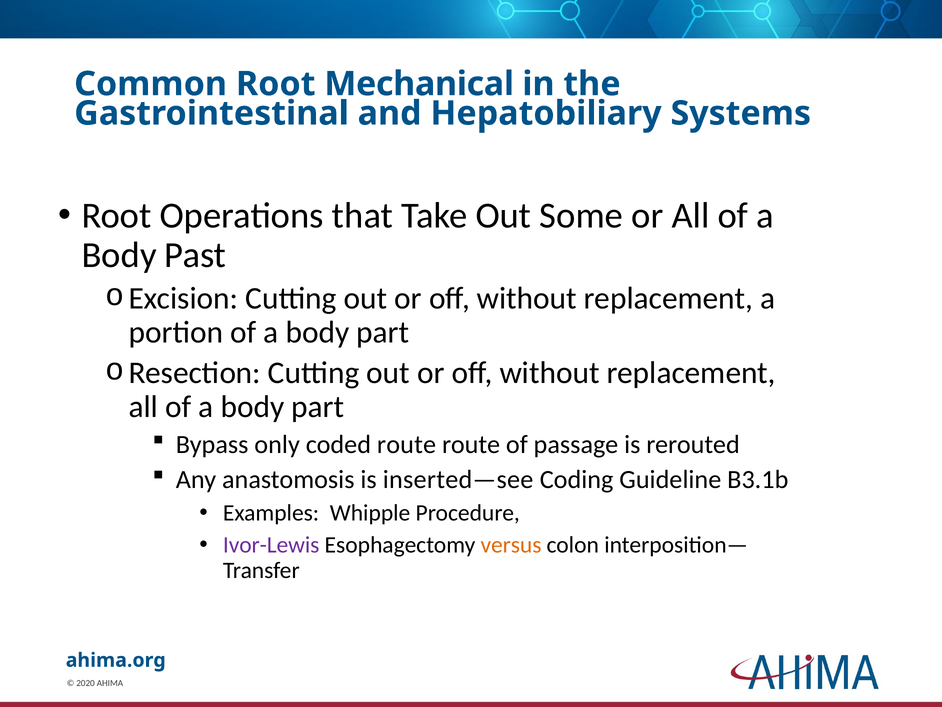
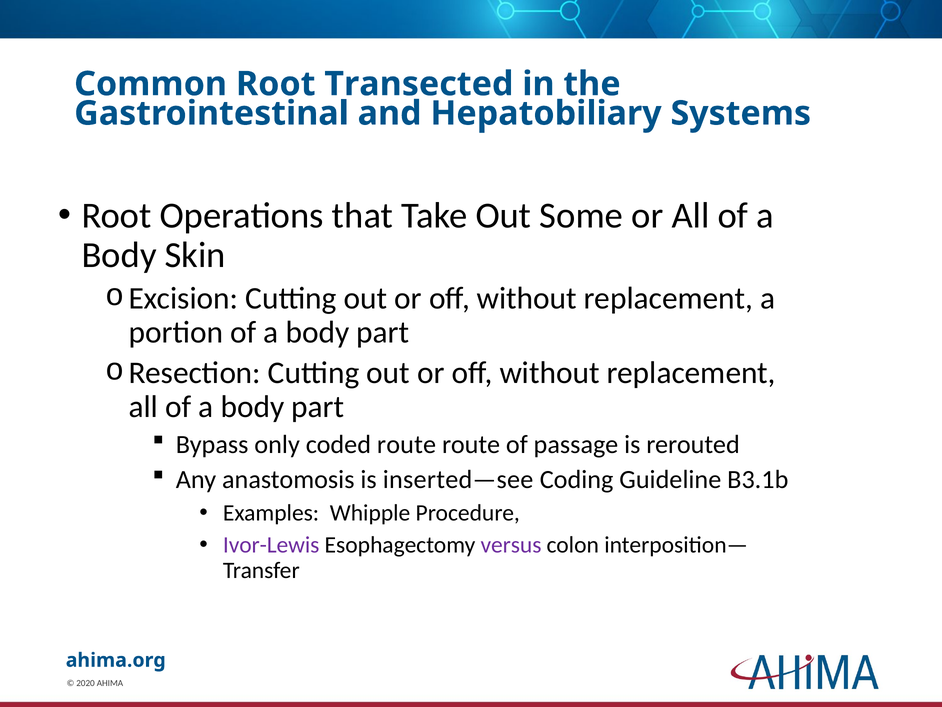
Mechanical: Mechanical -> Transected (419, 84)
Past: Past -> Skin (195, 255)
versus colour: orange -> purple (511, 544)
